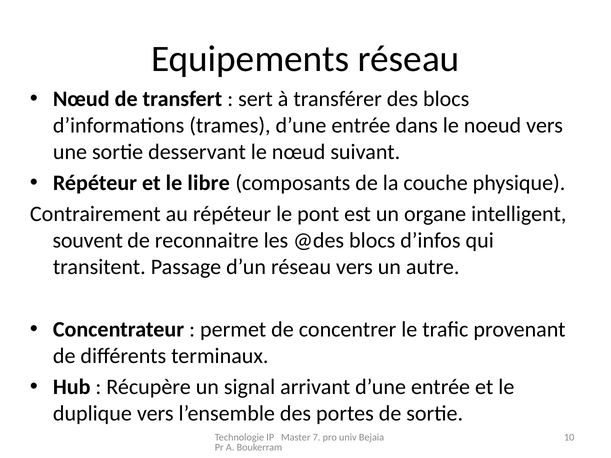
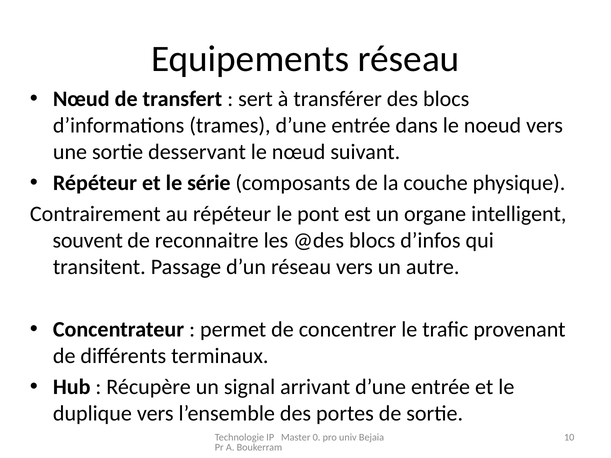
libre: libre -> série (209, 183)
7: 7 -> 0 (317, 438)
